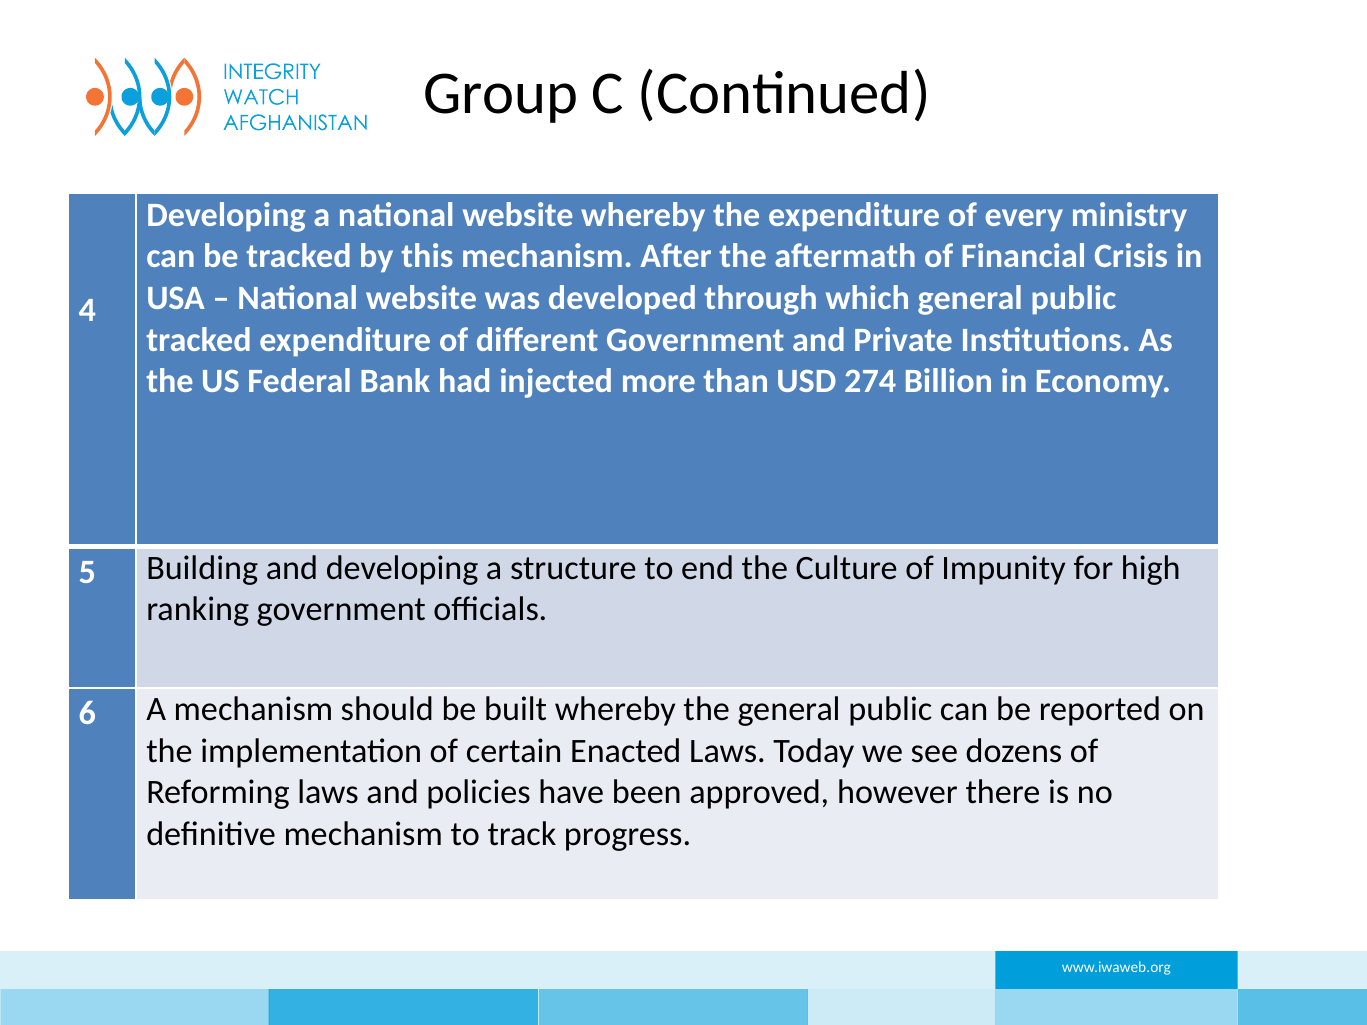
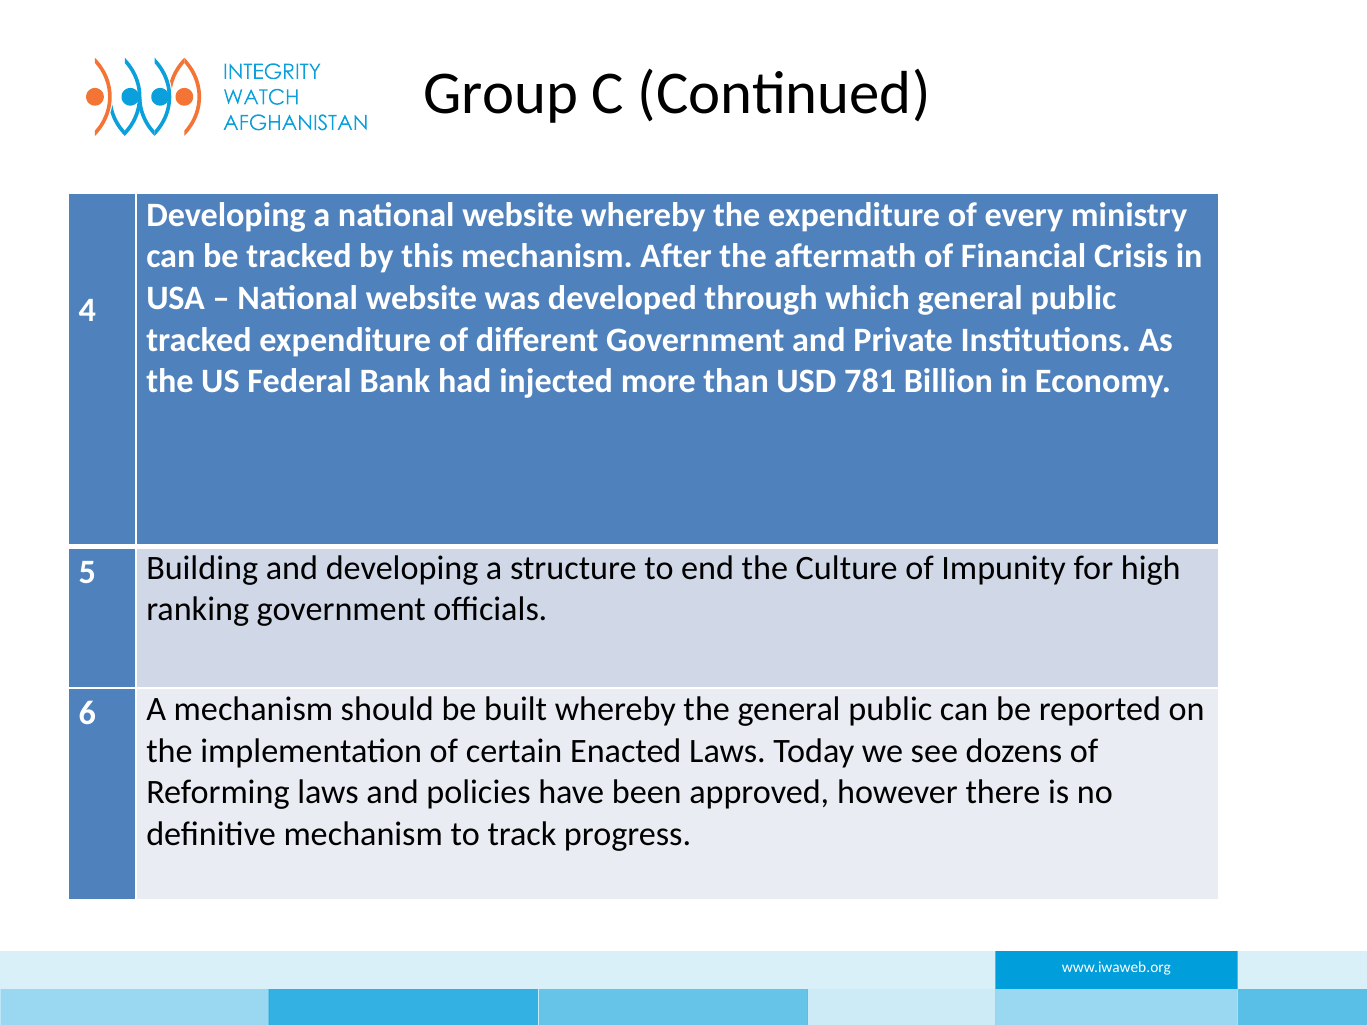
274: 274 -> 781 (870, 382)
